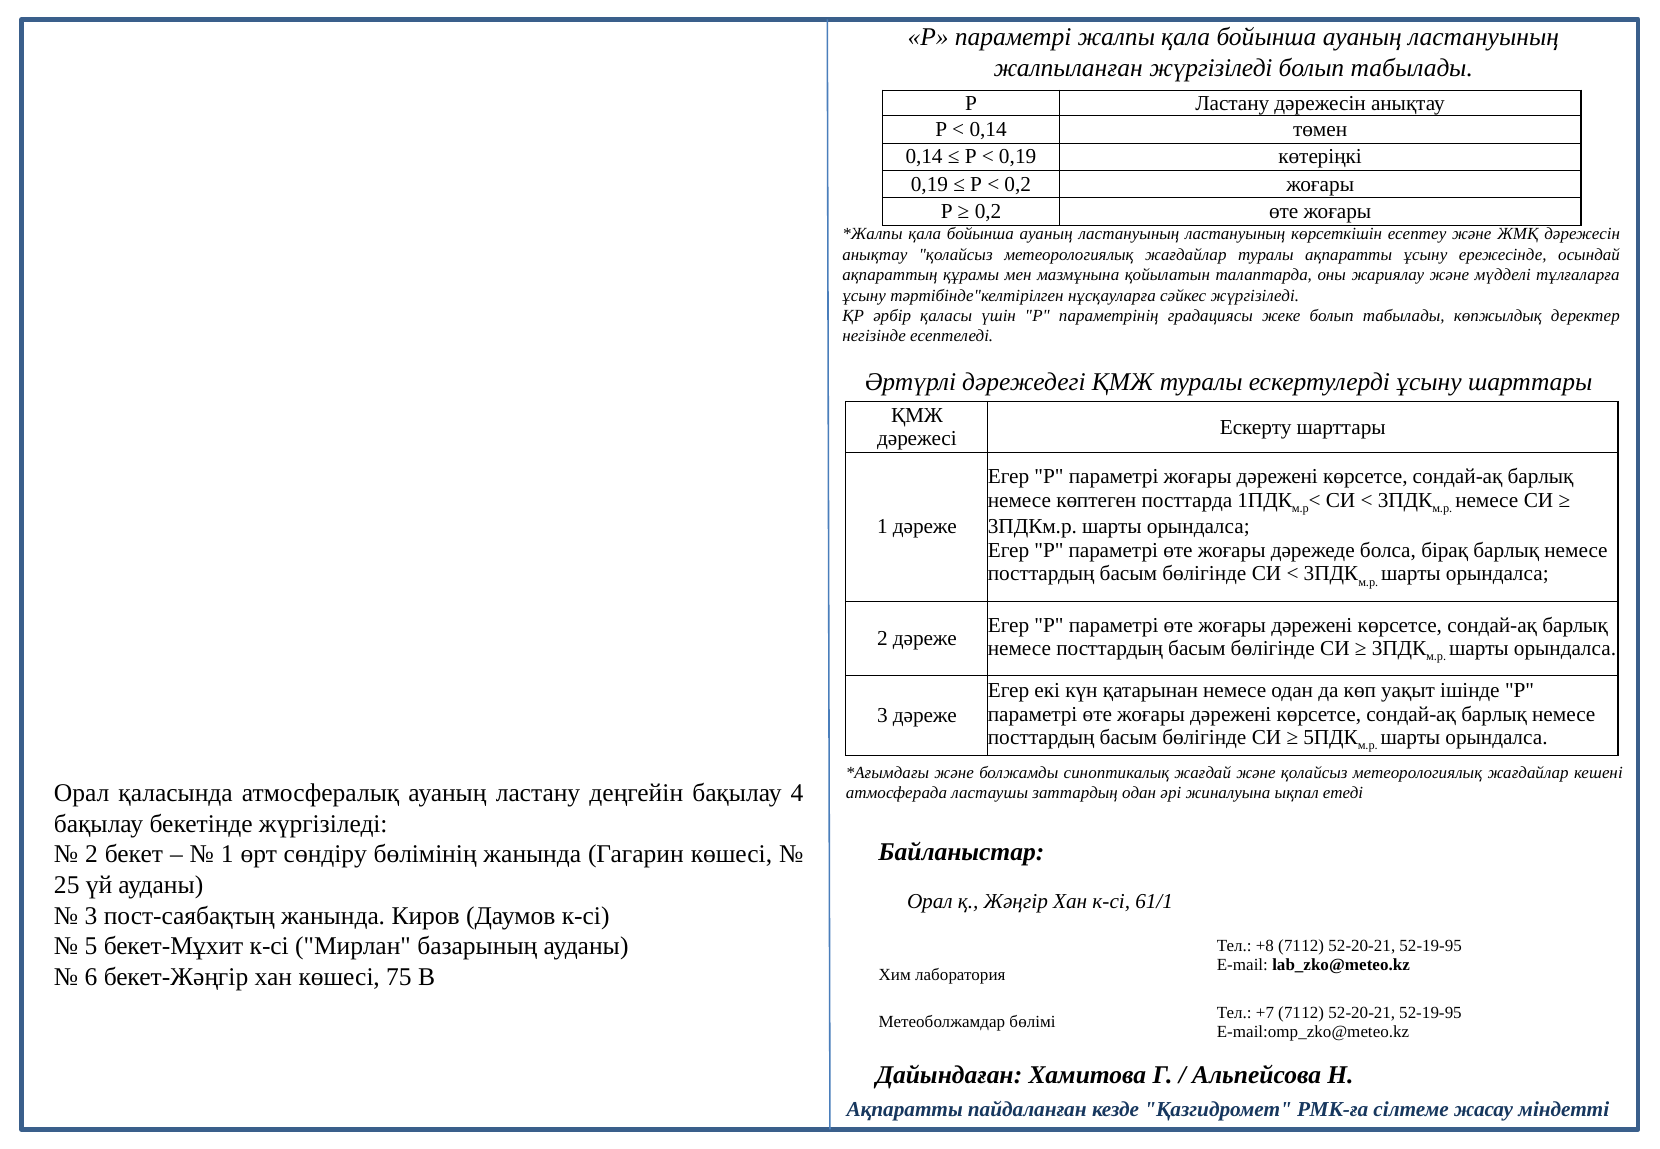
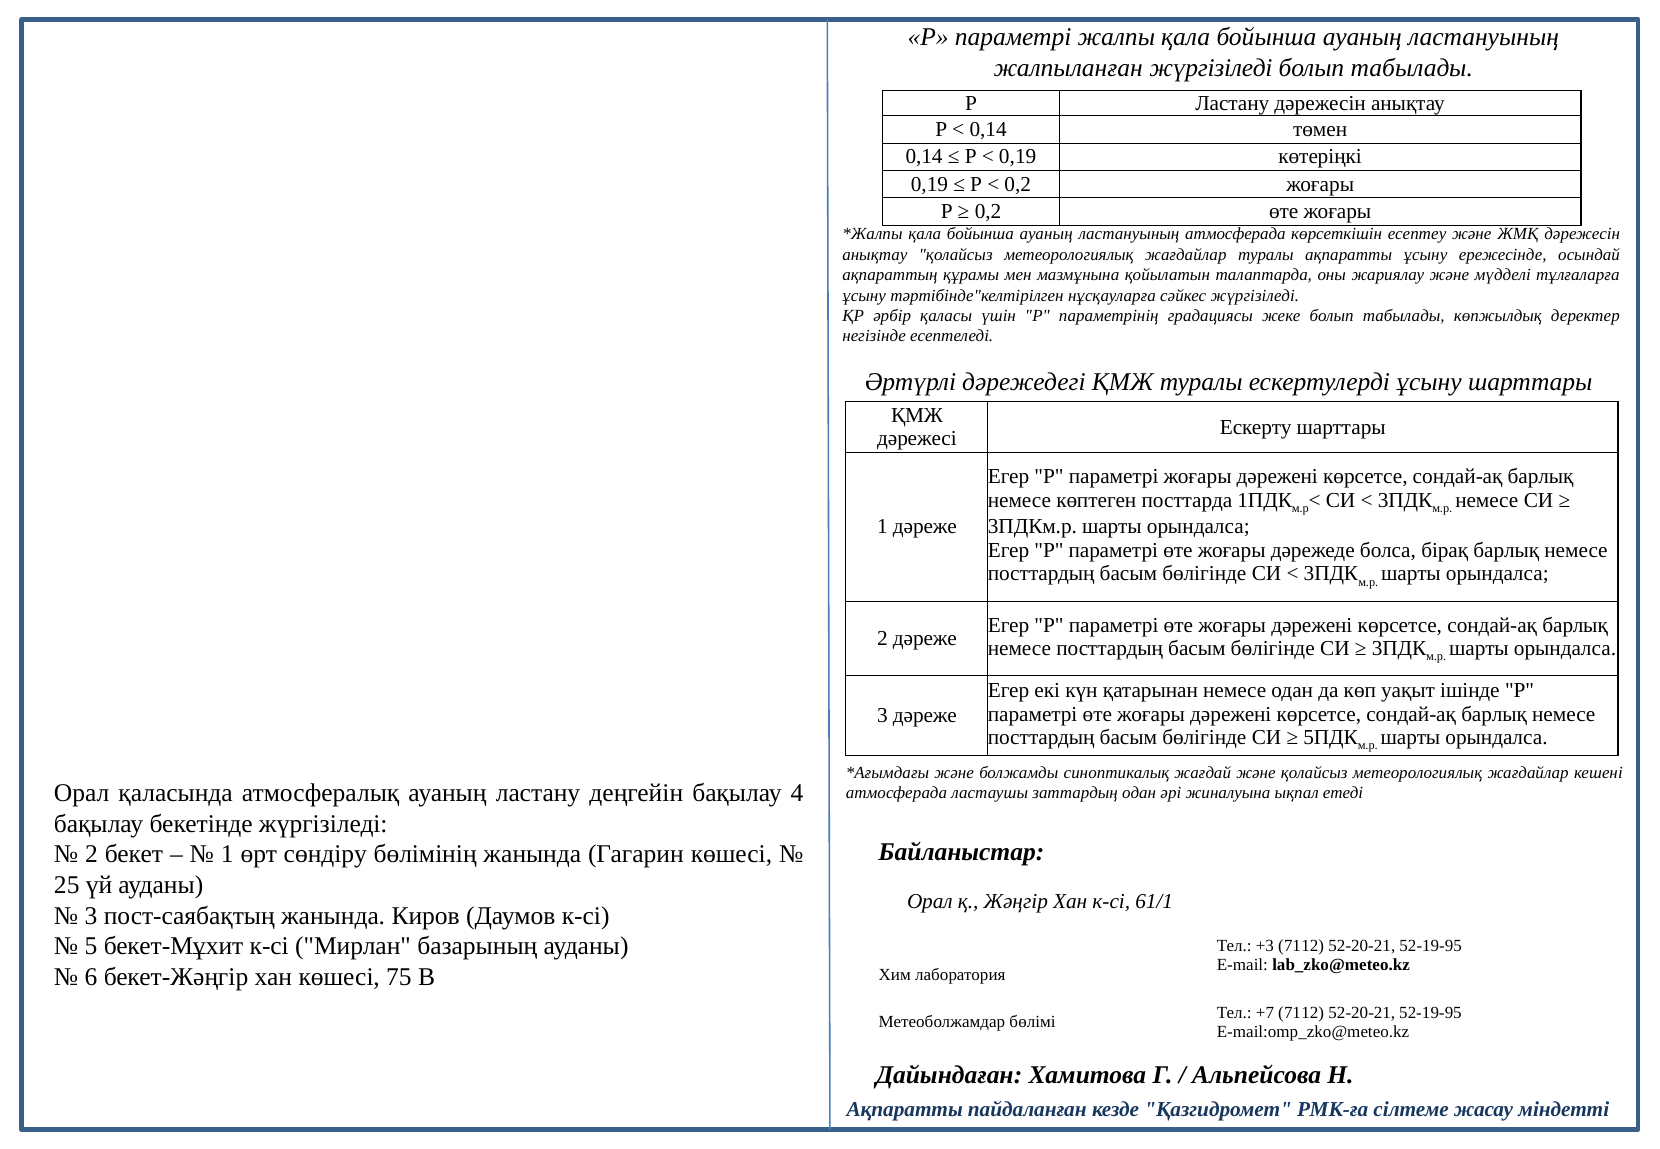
ластануының ластануының: ластануының -> атмосферада (1235, 234)
+8: +8 -> +3 (1265, 947)
